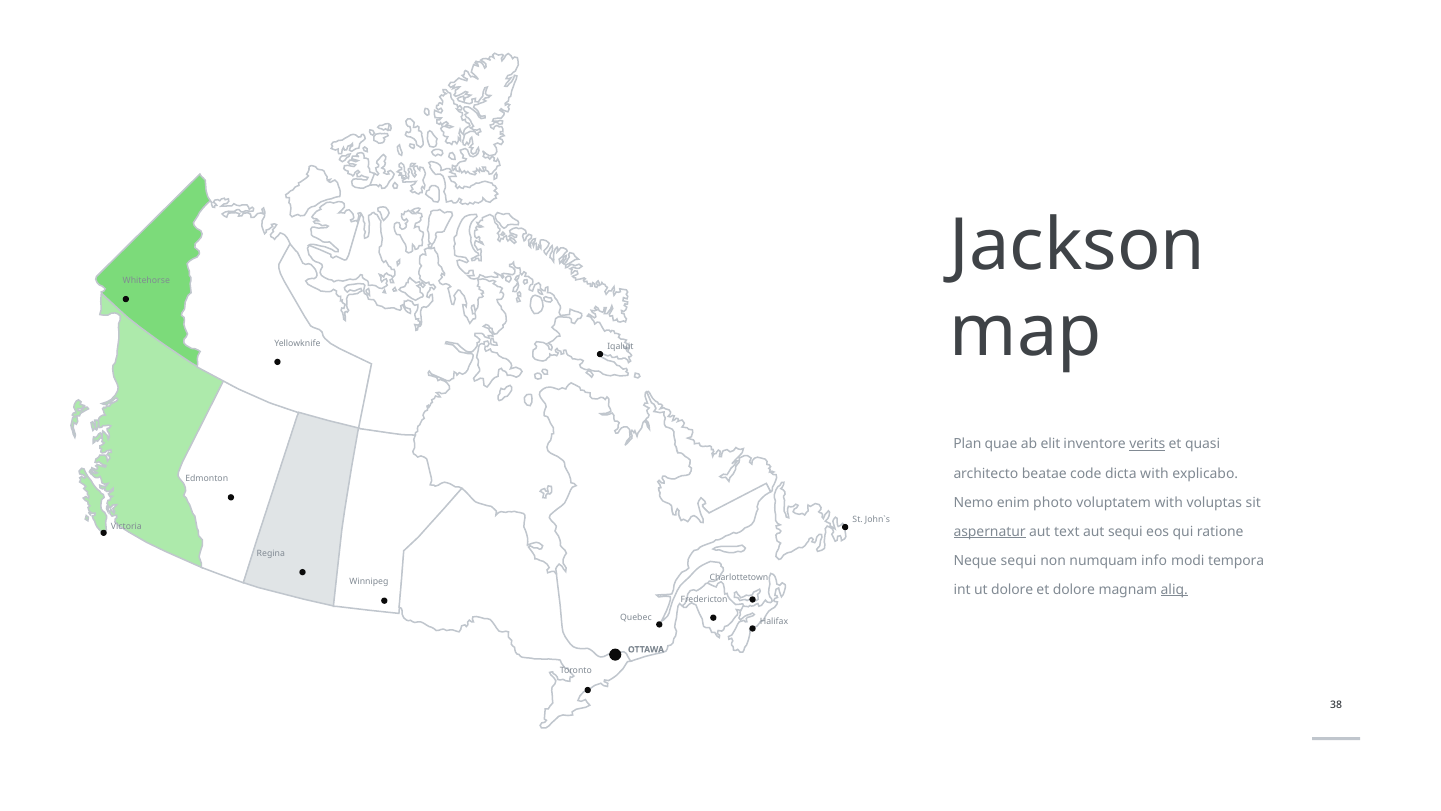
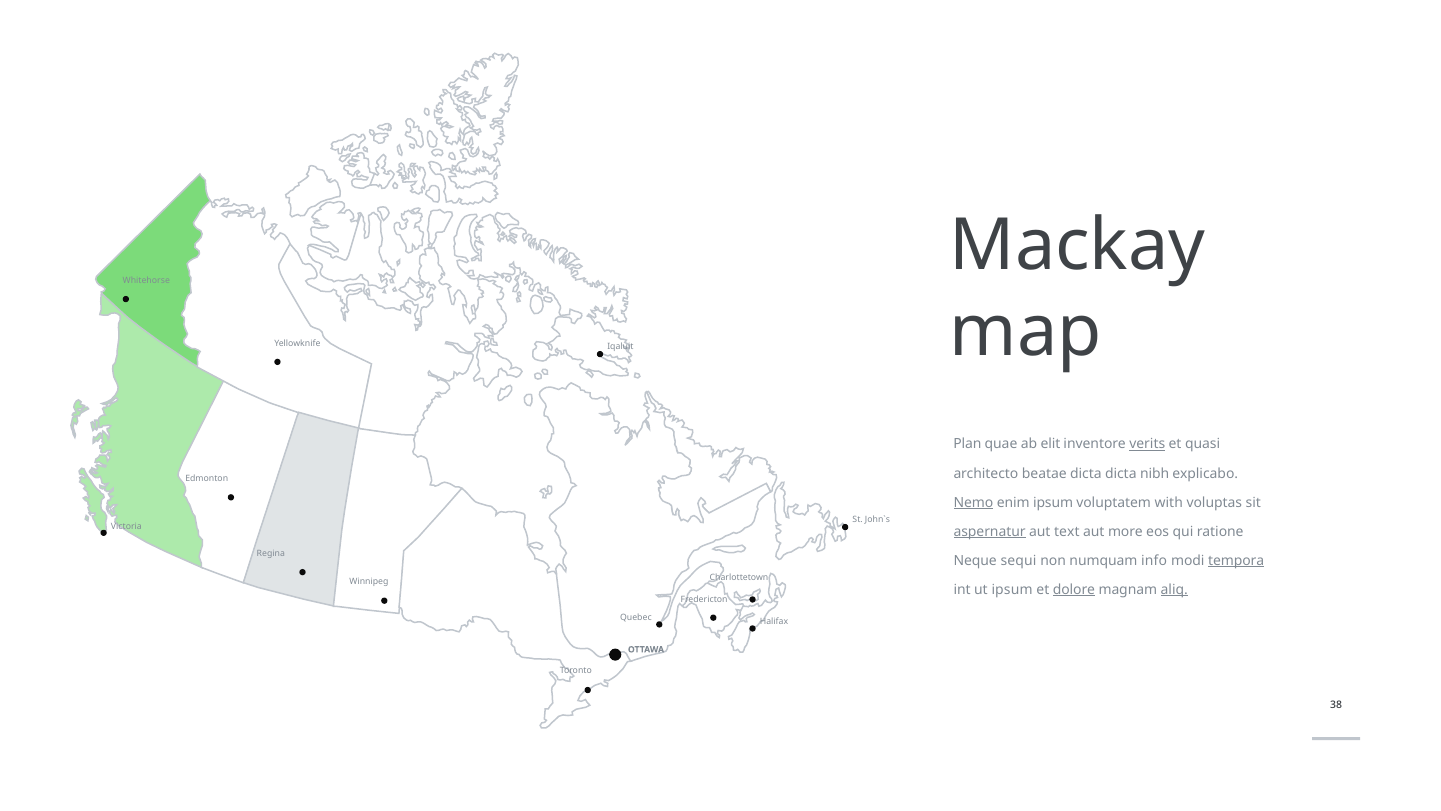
Jackson: Jackson -> Mackay (1078, 245)
beatae code: code -> dicta (1086, 473)
dicta with: with -> nibh (1155, 473)
Nemo underline: none -> present (973, 502)
enim photo: photo -> ipsum (1053, 502)
aut sequi: sequi -> more (1125, 531)
tempora underline: none -> present (1236, 560)
ut dolore: dolore -> ipsum (1012, 589)
dolore underline: none -> present (1074, 589)
